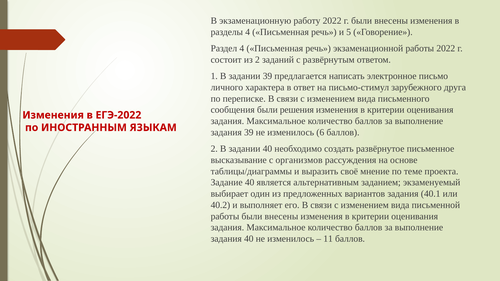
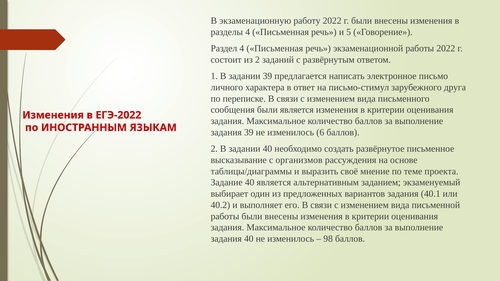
были решения: решения -> является (297, 110)
11: 11 -> 98 (328, 239)
